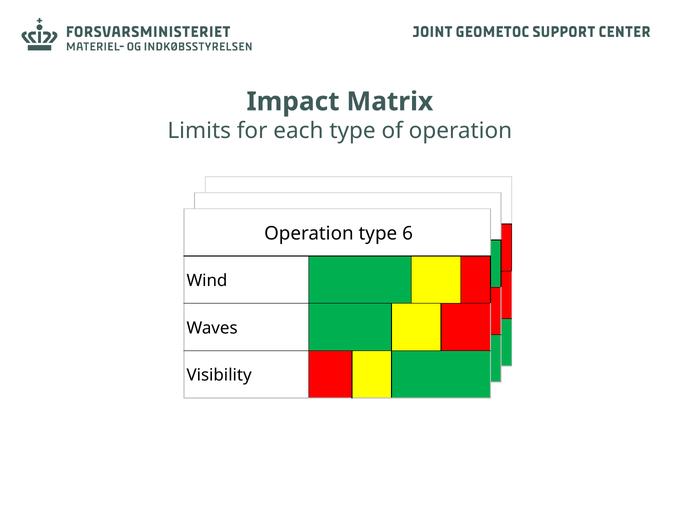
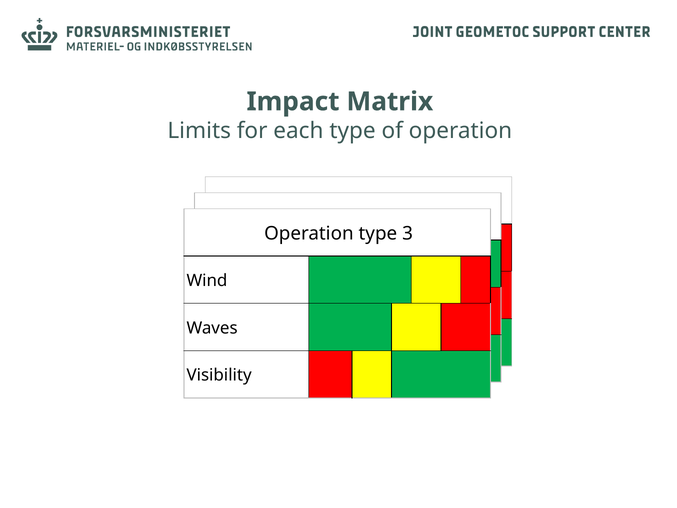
6: 6 -> 3 (408, 233)
